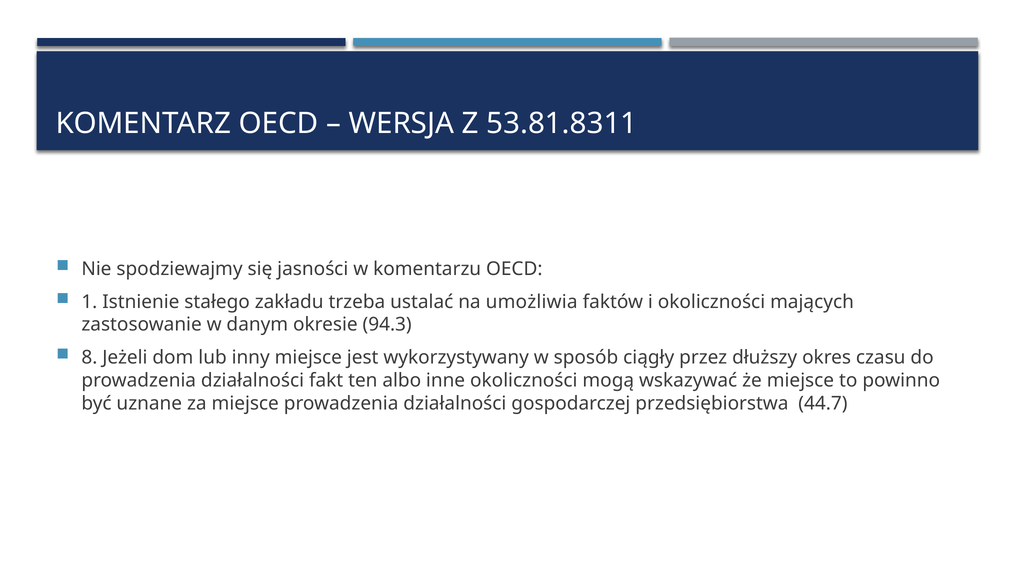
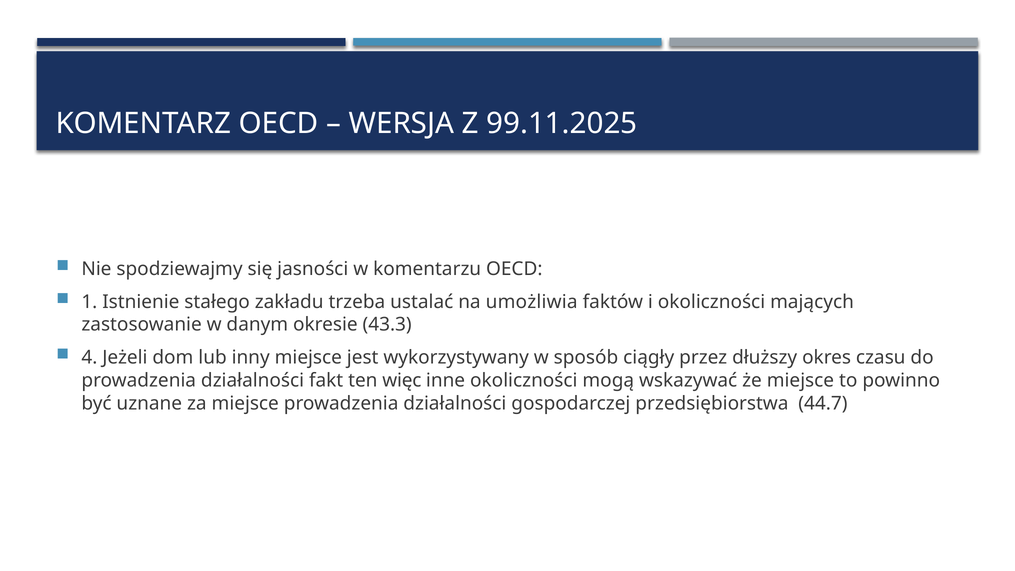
53.81.8311: 53.81.8311 -> 99.11.2025 (562, 123)
94.3: 94.3 -> 43.3 (387, 325)
8: 8 -> 4 (89, 358)
albo: albo -> więc (402, 380)
